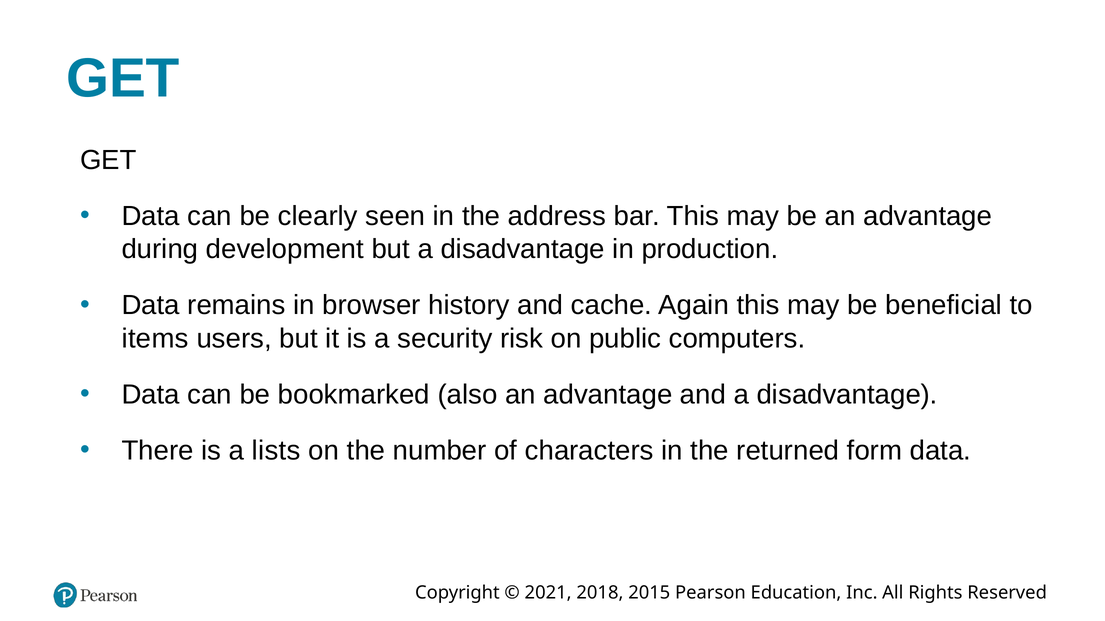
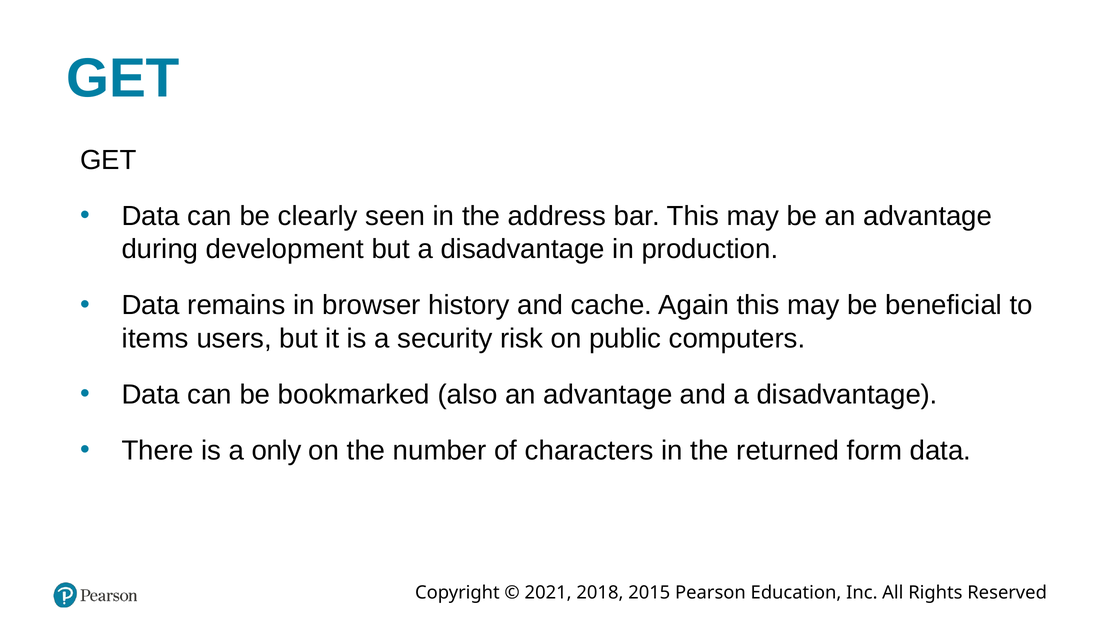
lists: lists -> only (276, 451)
